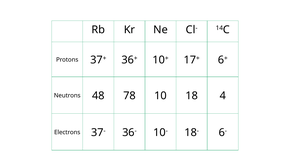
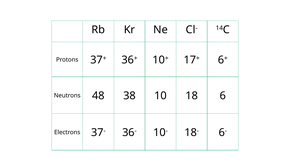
78: 78 -> 38 (129, 96)
4: 4 -> 6 (223, 96)
